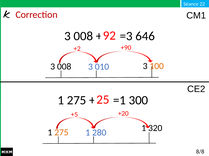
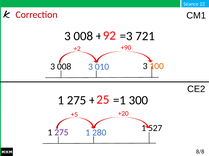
646: 646 -> 721 (145, 36)
275 colour: orange -> purple (61, 133)
320: 320 -> 527 (155, 129)
